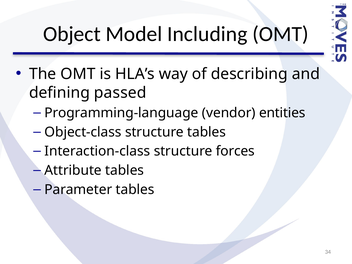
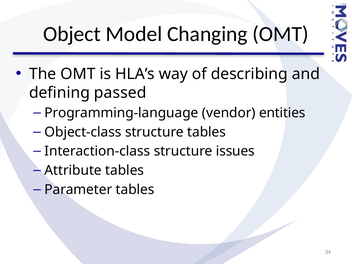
Including: Including -> Changing (207, 34)
forces: forces -> issues (235, 151)
